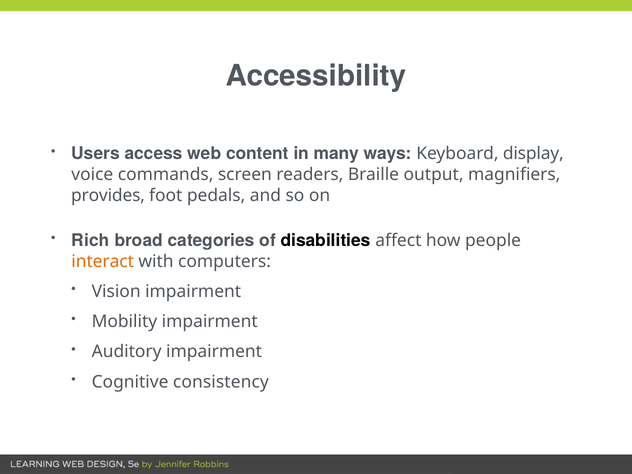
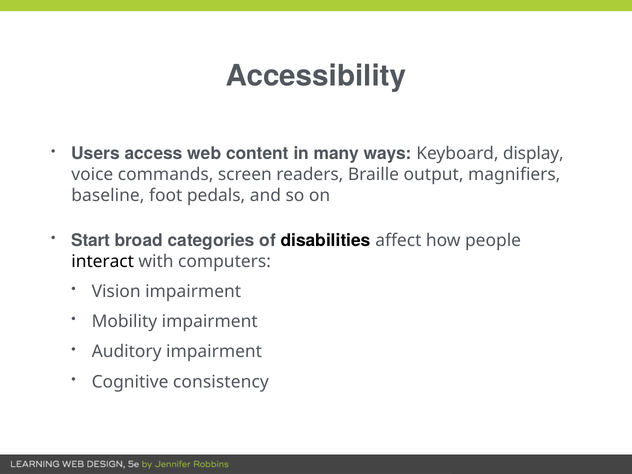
provides: provides -> baseline (108, 195)
Rich: Rich -> Start (91, 240)
interact colour: orange -> black (103, 261)
